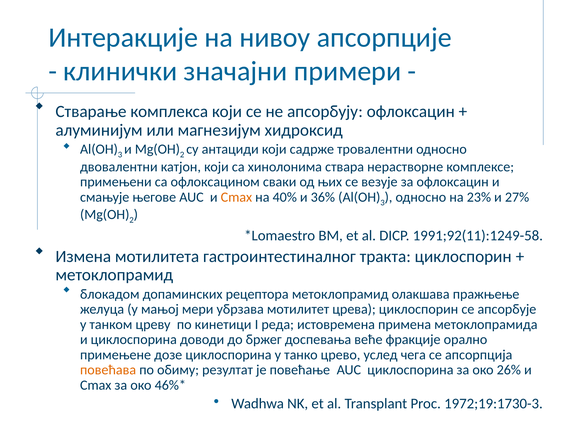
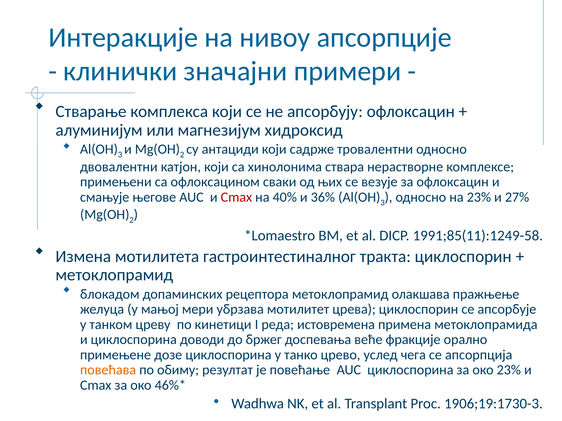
Cmax colour: orange -> red (236, 197)
1991;92(11):1249-58: 1991;92(11):1249-58 -> 1991;85(11):1249-58 (478, 236)
око 26%: 26% -> 23% (509, 370)
1972;19:1730-3: 1972;19:1730-3 -> 1906;19:1730-3 (494, 404)
